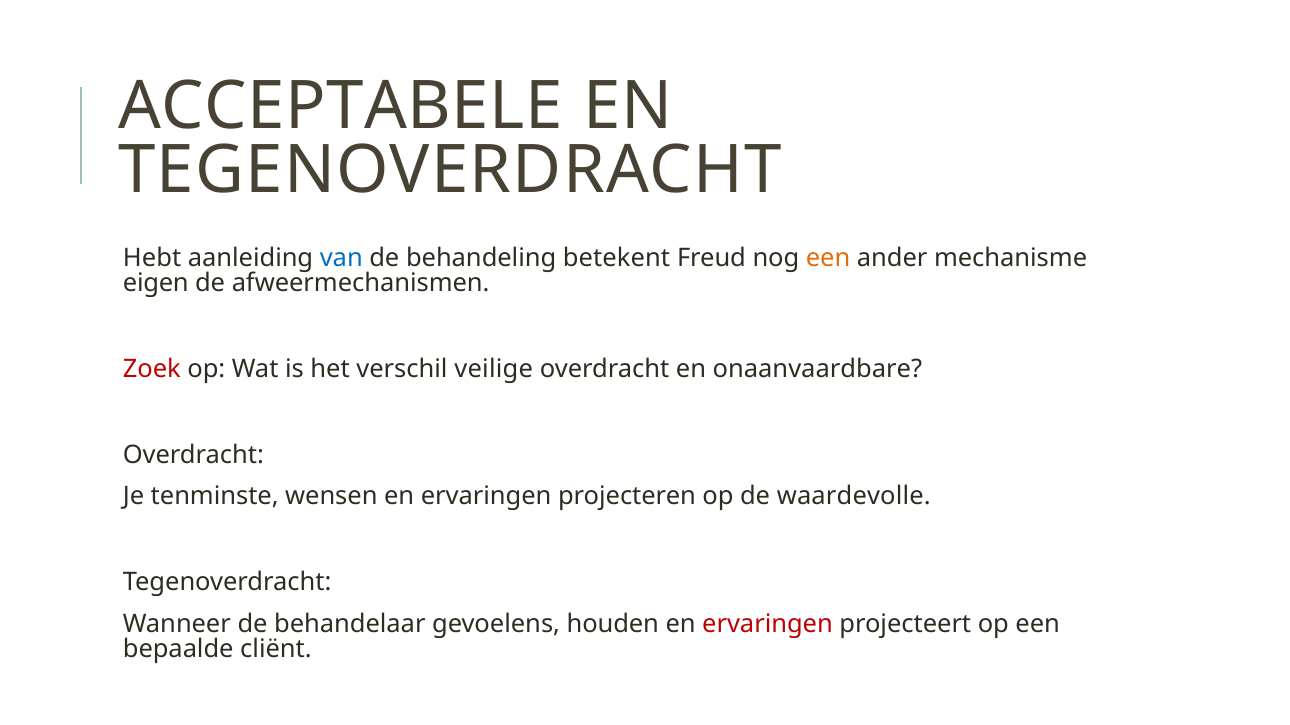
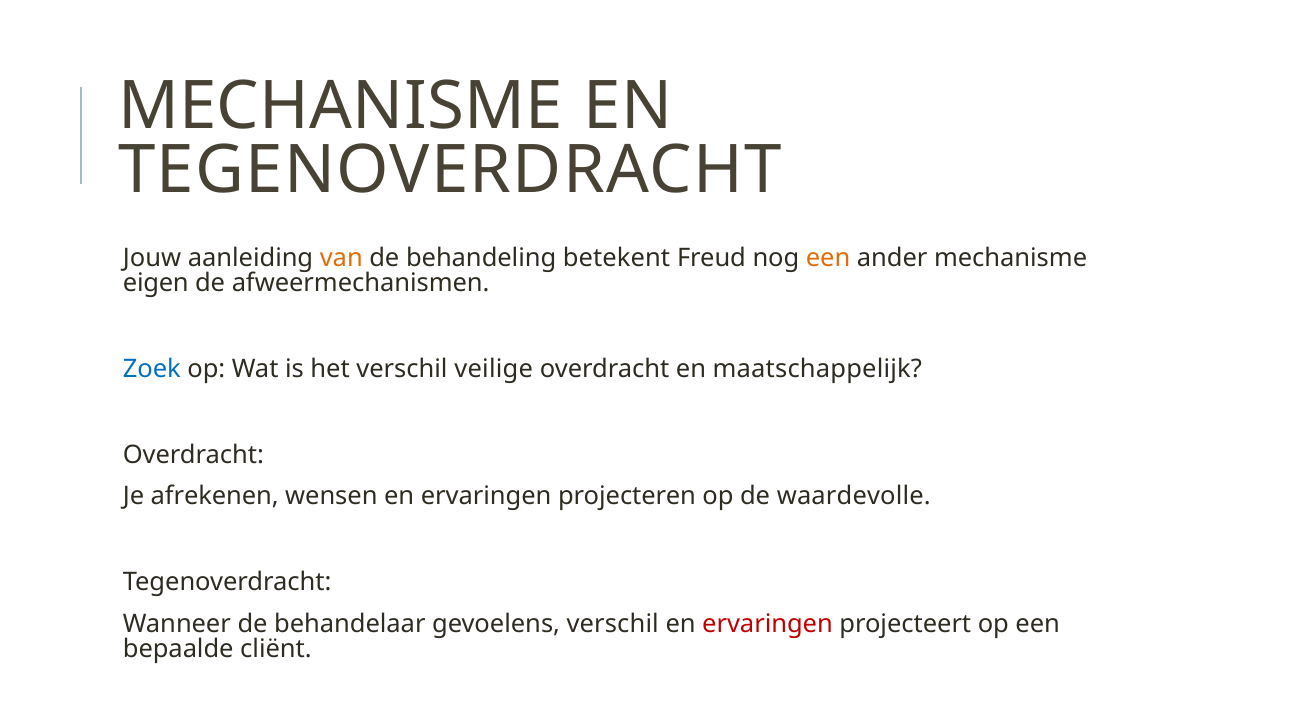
ACCEPTABELE: ACCEPTABELE -> MECHANISME (340, 106)
Hebt: Hebt -> Jouw (152, 258)
van colour: blue -> orange (341, 258)
Zoek colour: red -> blue (152, 369)
onaanvaardbare: onaanvaardbare -> maatschappelijk (817, 369)
tenminste: tenminste -> afrekenen (215, 497)
gevoelens houden: houden -> verschil (613, 625)
